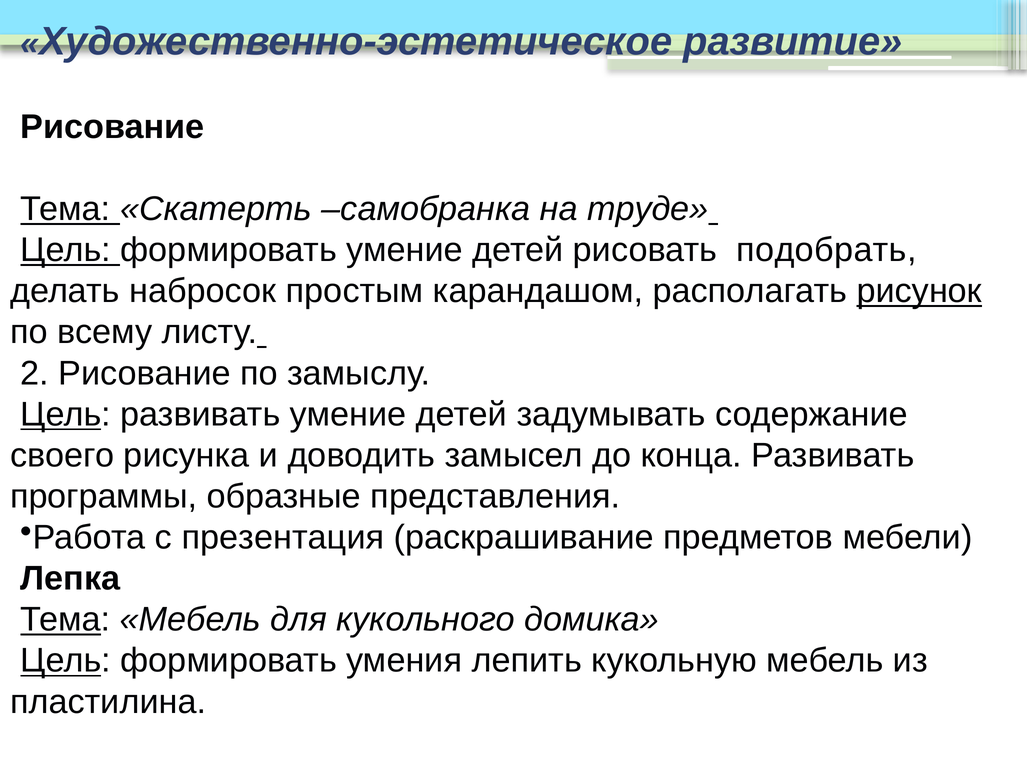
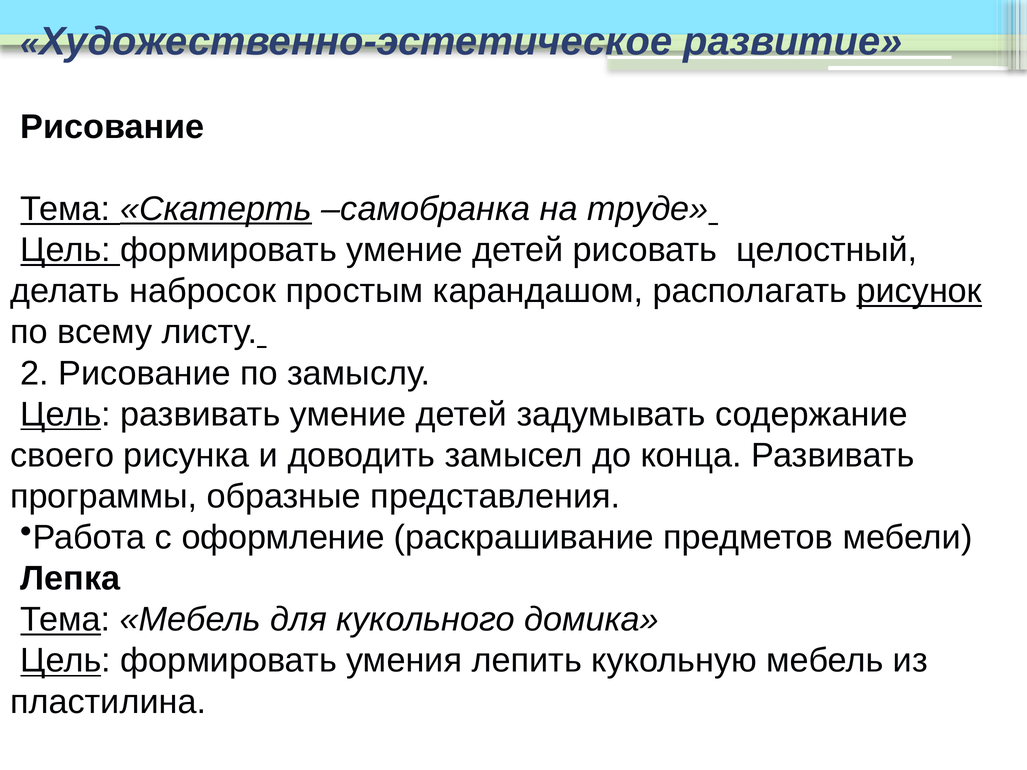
Скатерть underline: none -> present (216, 209)
подобрать: подобрать -> целостный (827, 250)
презентация: презентация -> оформление (283, 538)
